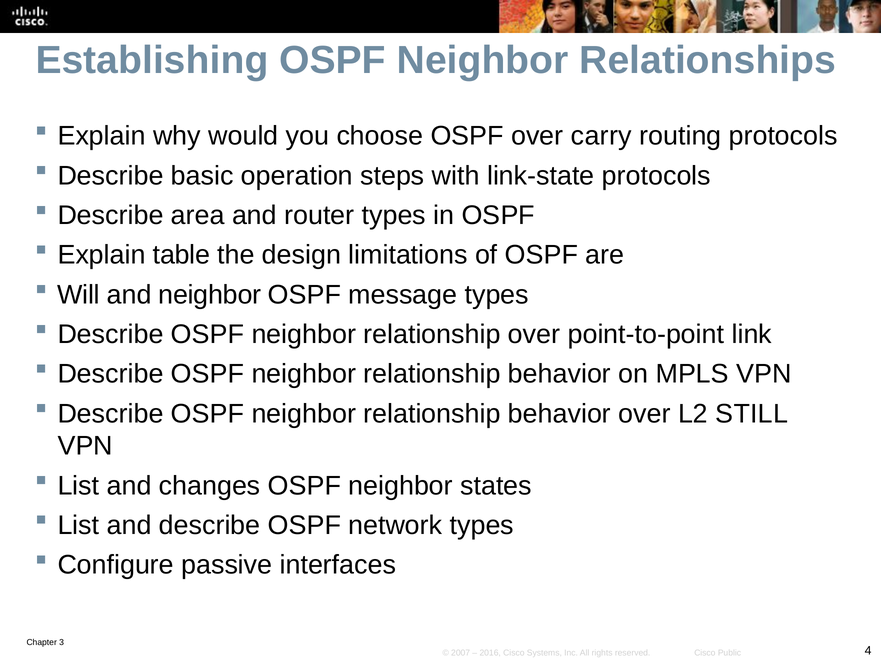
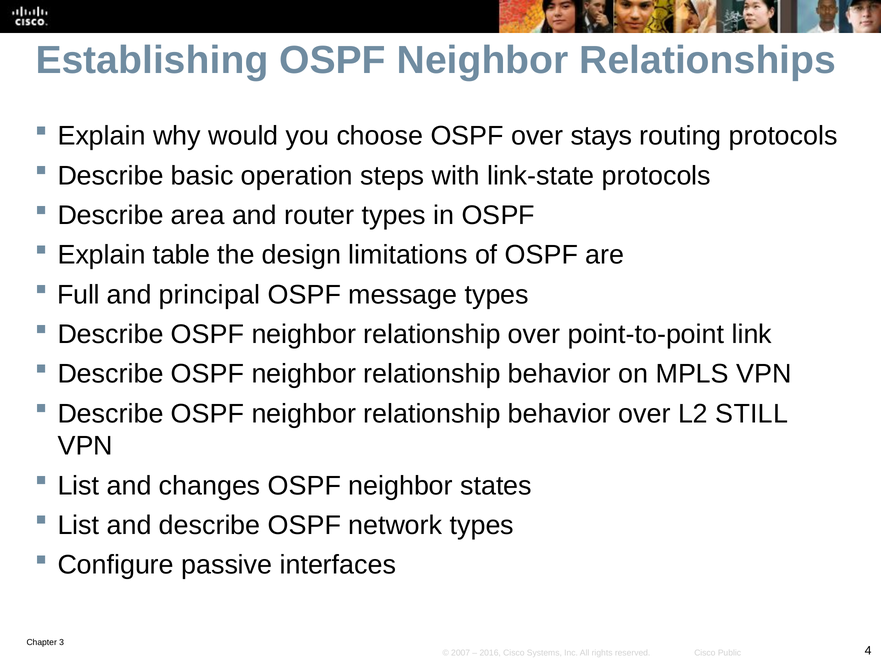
carry: carry -> stays (602, 136)
Will: Will -> Full (79, 295)
and neighbor: neighbor -> principal (210, 295)
